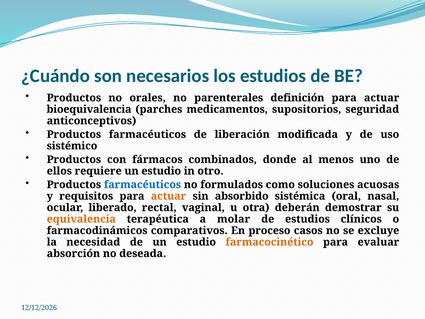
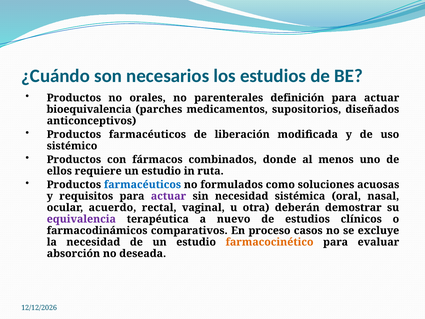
seguridad: seguridad -> diseñados (372, 109)
otro: otro -> ruta (211, 171)
actuar colour: orange -> purple (169, 196)
sin absorbido: absorbido -> necesidad (242, 196)
liberado: liberado -> acuerdo (112, 207)
equivalencia colour: orange -> purple (81, 219)
molar: molar -> nuevo (234, 219)
